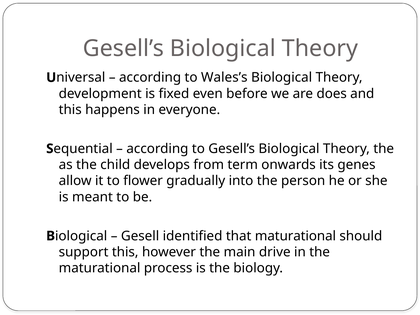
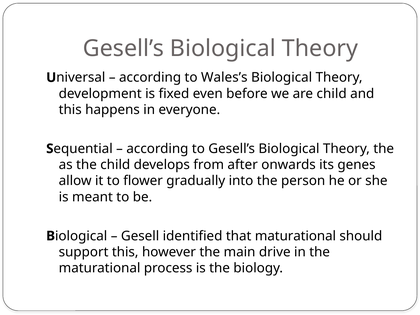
are does: does -> child (332, 94)
term: term -> after (243, 165)
